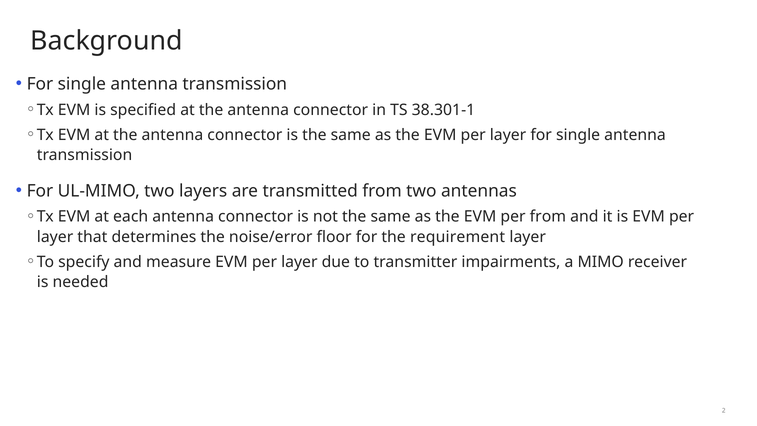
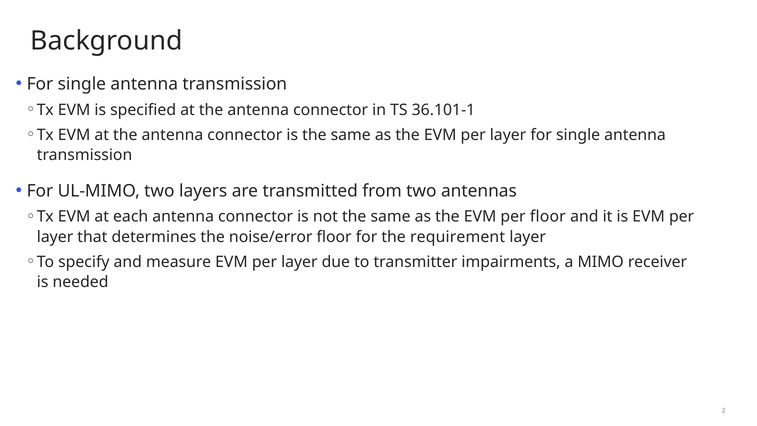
38.301-1: 38.301-1 -> 36.101-1 (443, 110)
per from: from -> floor (548, 217)
